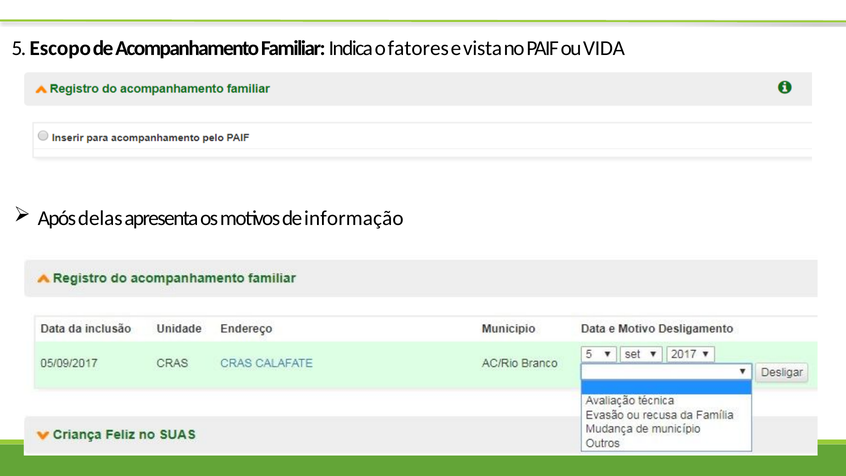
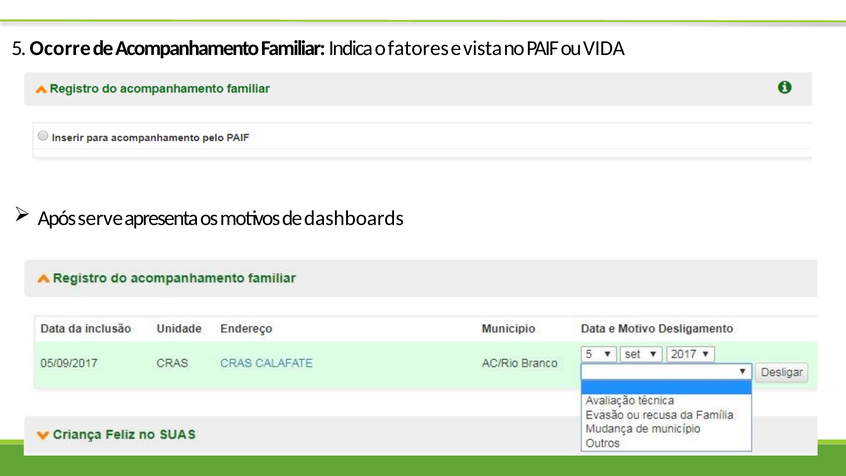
Escopo: Escopo -> Ocorre (60, 48)
delas: delas -> serve (100, 218)
informação: informação -> dashboards (354, 218)
